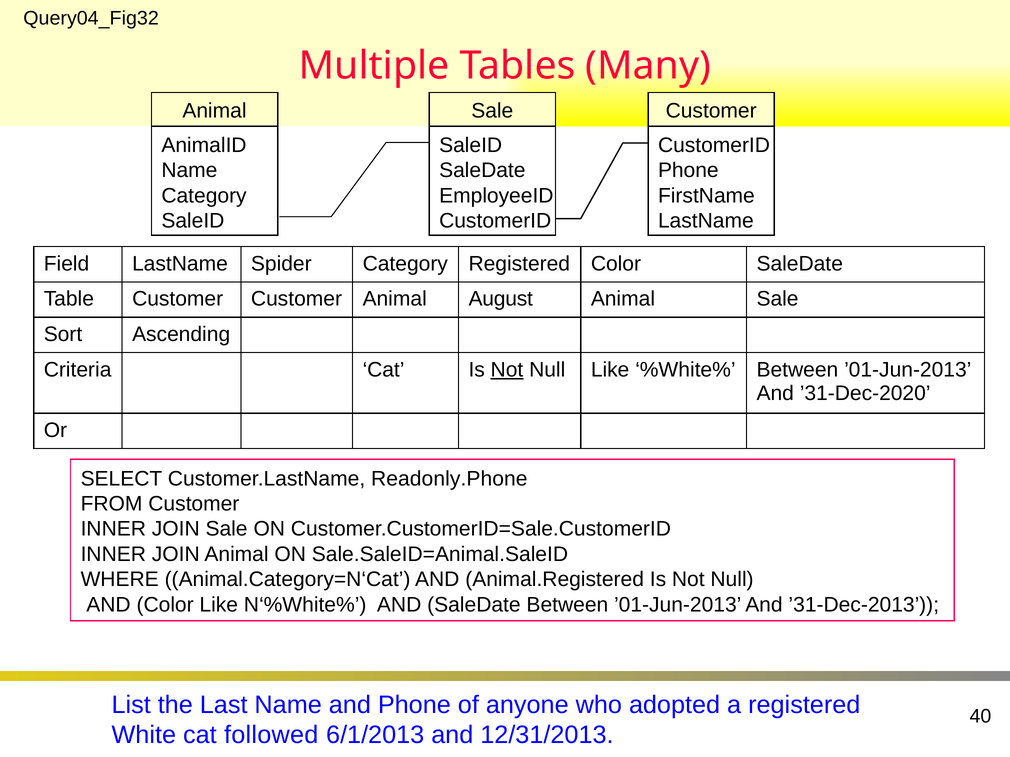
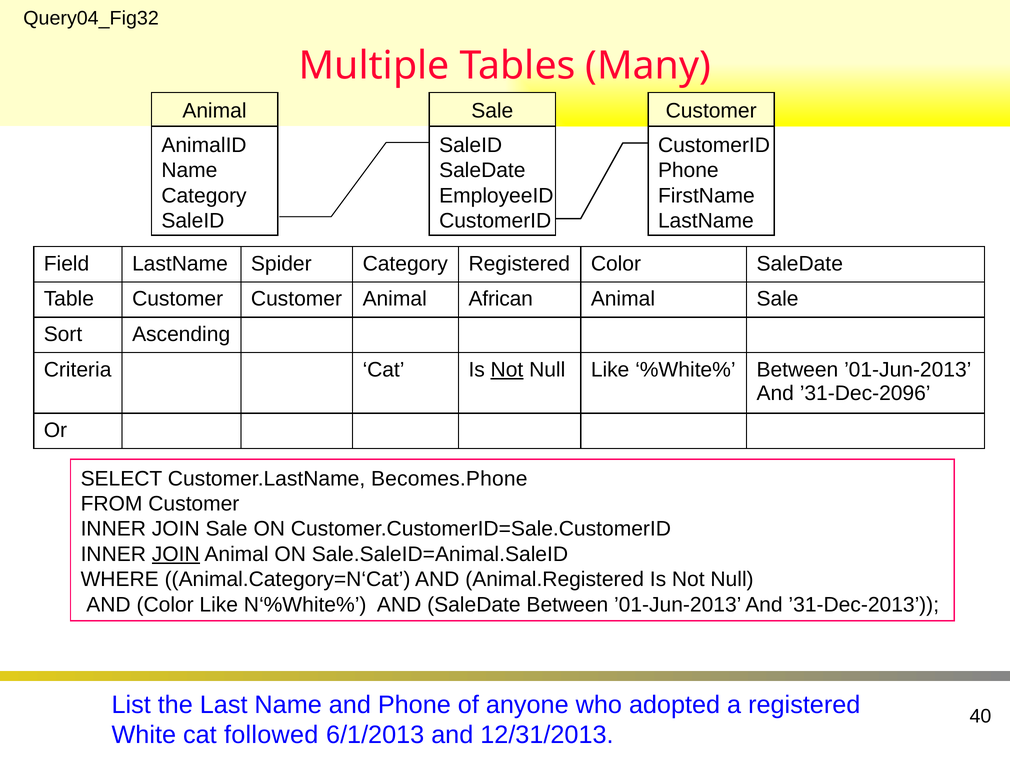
August: August -> African (501, 299)
’31-Dec-2020: ’31-Dec-2020 -> ’31-Dec-2096 (865, 393)
Readonly.Phone: Readonly.Phone -> Becomes.Phone (449, 479)
JOIN underline: none -> present (176, 555)
